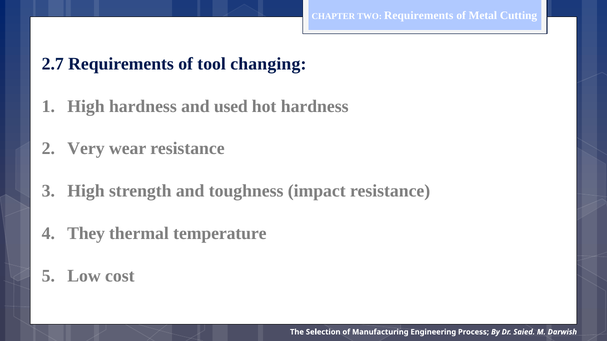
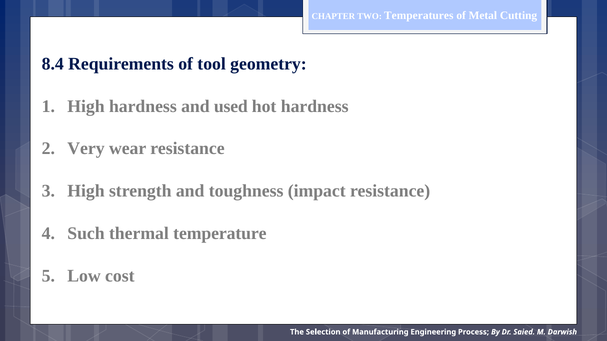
TWO Requirements: Requirements -> Temperatures (419, 15)
2.7: 2.7 -> 8.4 (53, 64)
changing: changing -> geometry (268, 64)
They: They -> Such (86, 234)
